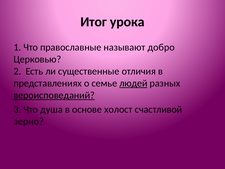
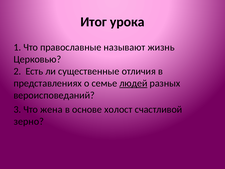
добро: добро -> жизнь (161, 47)
вероисповеданий underline: present -> none (54, 95)
душа: душа -> жена (51, 109)
